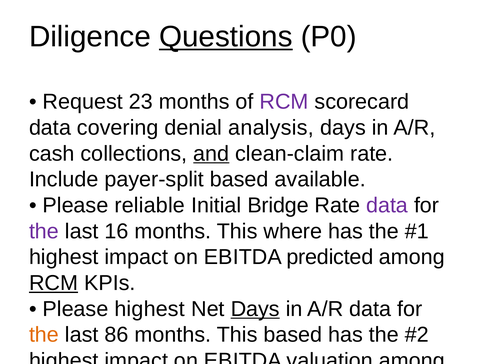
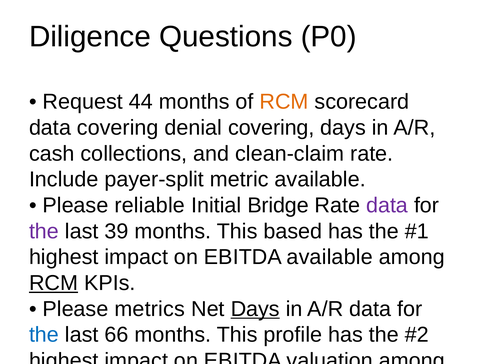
Questions underline: present -> none (226, 37)
23: 23 -> 44 (141, 102)
RCM colour: purple -> orange (284, 102)
denial analysis: analysis -> covering (271, 128)
and underline: present -> none (211, 153)
payer-split based: based -> metric (239, 179)
16: 16 -> 39 (116, 231)
where: where -> based (293, 231)
EBITDA predicted: predicted -> available (330, 257)
Please highest: highest -> metrics (150, 309)
the colour: orange -> blue (44, 335)
86: 86 -> 66 (116, 335)
This based: based -> profile (293, 335)
